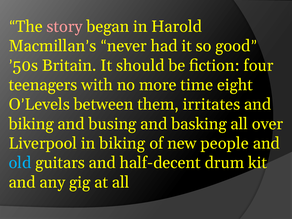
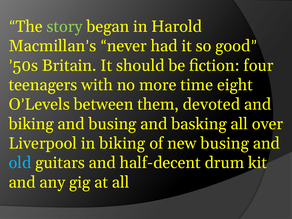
story colour: pink -> light green (65, 27)
irritates: irritates -> devoted (211, 104)
new people: people -> busing (225, 143)
